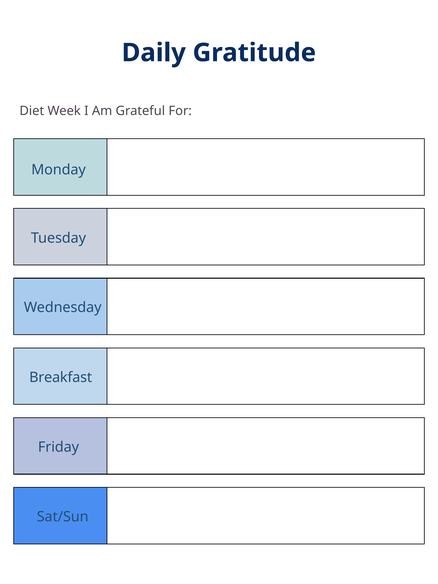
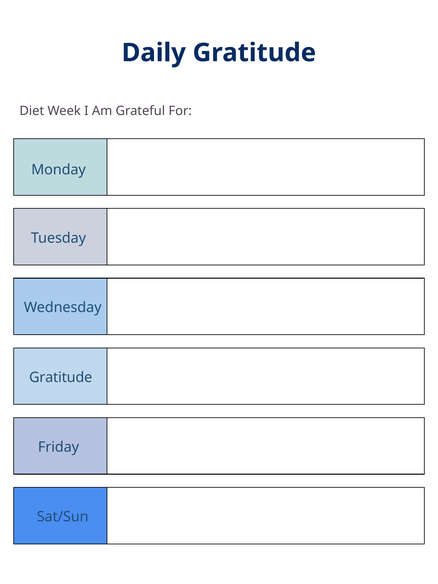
Breakfast: Breakfast -> Gratitude (61, 377)
